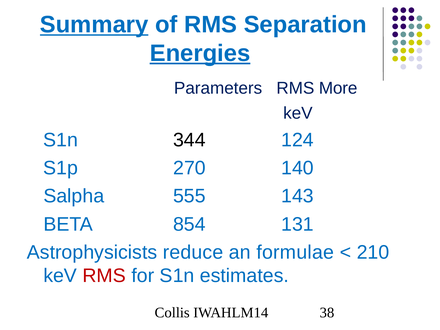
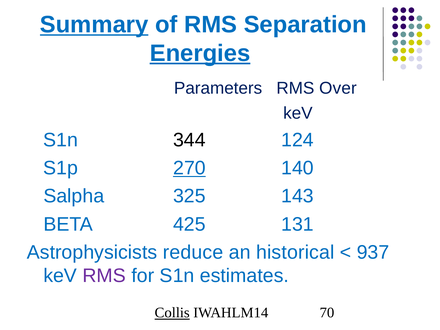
More: More -> Over (338, 88)
270 underline: none -> present (189, 168)
555: 555 -> 325 (189, 196)
854: 854 -> 425 (189, 224)
formulae: formulae -> historical (295, 252)
210: 210 -> 937 (373, 252)
RMS colour: red -> purple (104, 276)
Collis underline: none -> present (172, 313)
38: 38 -> 70 (327, 313)
